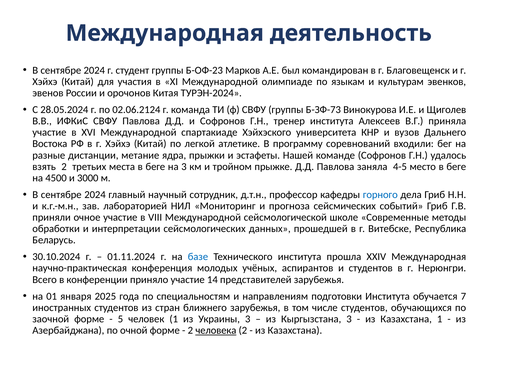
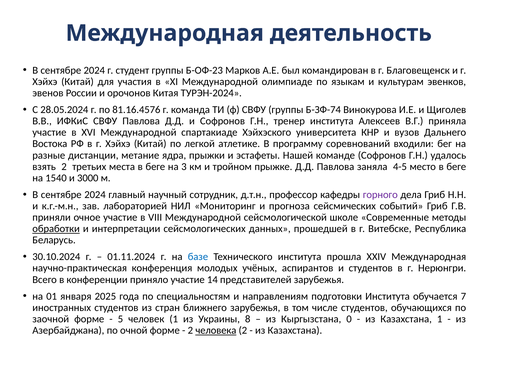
02.06.2124: 02.06.2124 -> 81.16.4576 (136, 110)
Б-ЗФ-73: Б-ЗФ-73 -> Б-ЗФ-74 (323, 110)
4500: 4500 -> 1540 (56, 178)
горного colour: blue -> purple (380, 195)
обработки underline: none -> present (56, 229)
Украины 3: 3 -> 8 (248, 319)
Кыргызстана 3: 3 -> 0 (349, 319)
